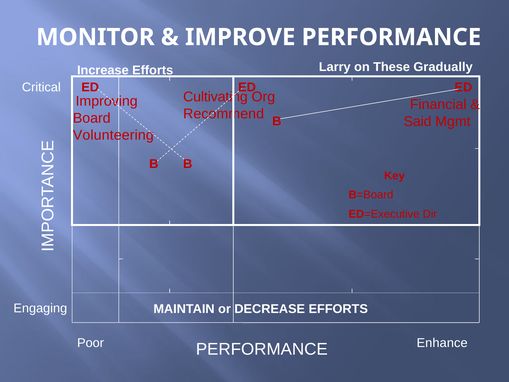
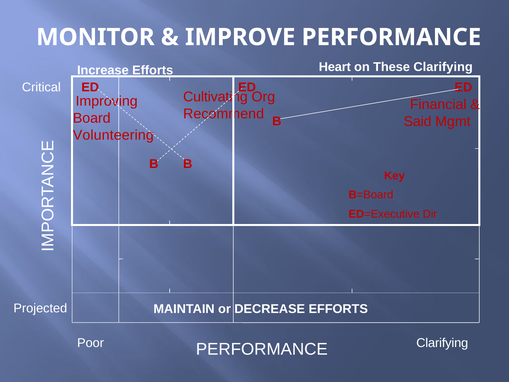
Larry: Larry -> Heart (335, 67)
These Gradually: Gradually -> Clarifying (443, 67)
Engaging: Engaging -> Projected (40, 308)
Poor Enhance: Enhance -> Clarifying (442, 343)
